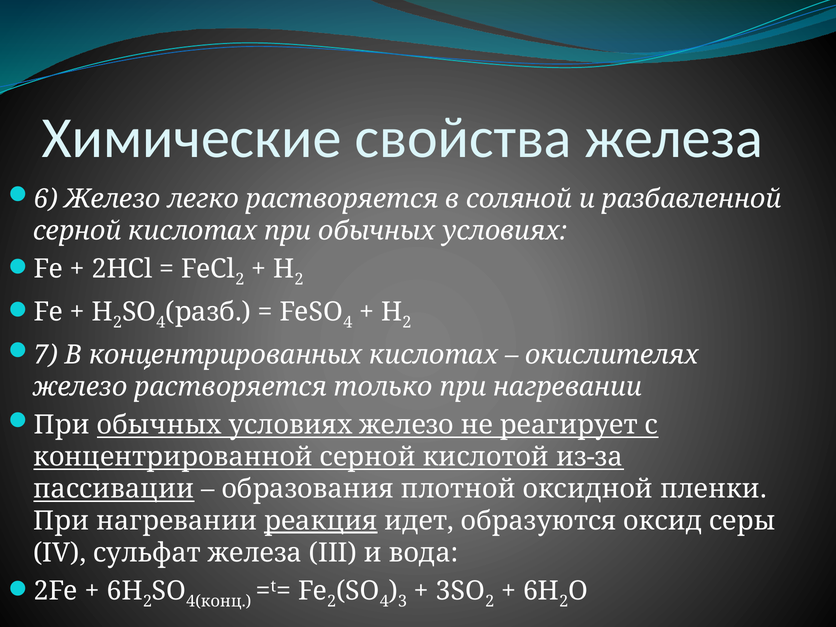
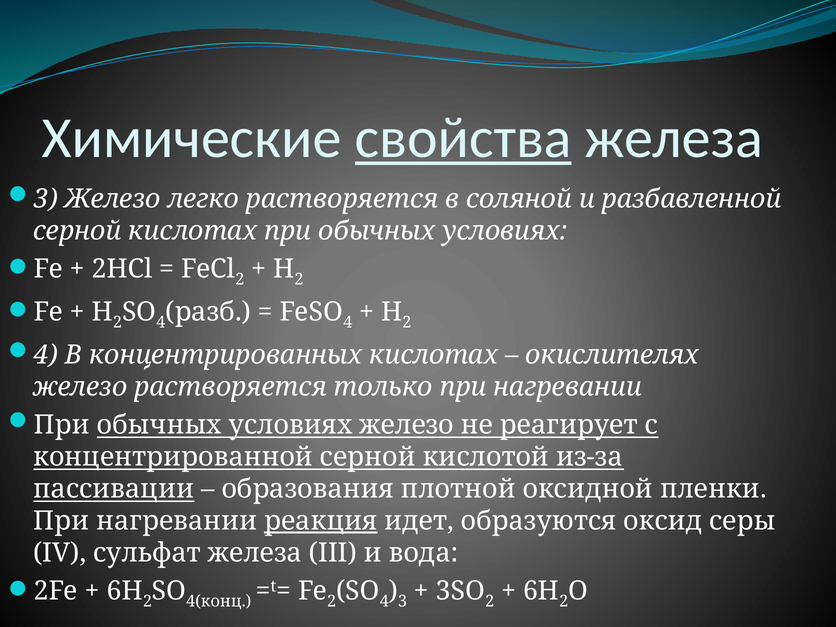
свойства underline: none -> present (463, 138)
6: 6 -> 3 (46, 199)
7: 7 -> 4 (46, 355)
